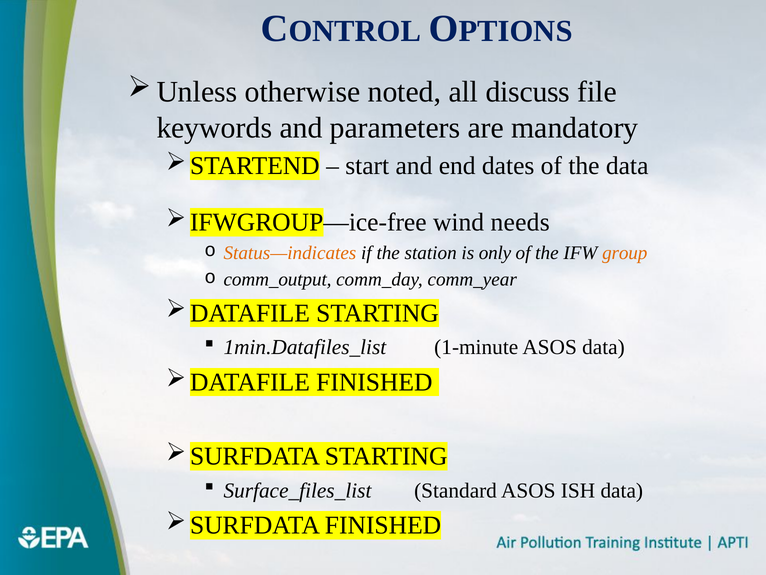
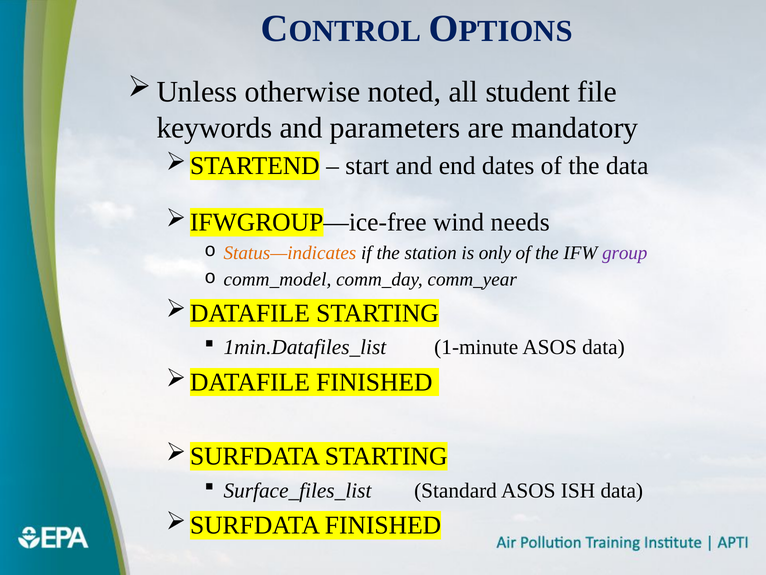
discuss: discuss -> student (528, 92)
group colour: orange -> purple (625, 252)
comm_output: comm_output -> comm_model (277, 279)
